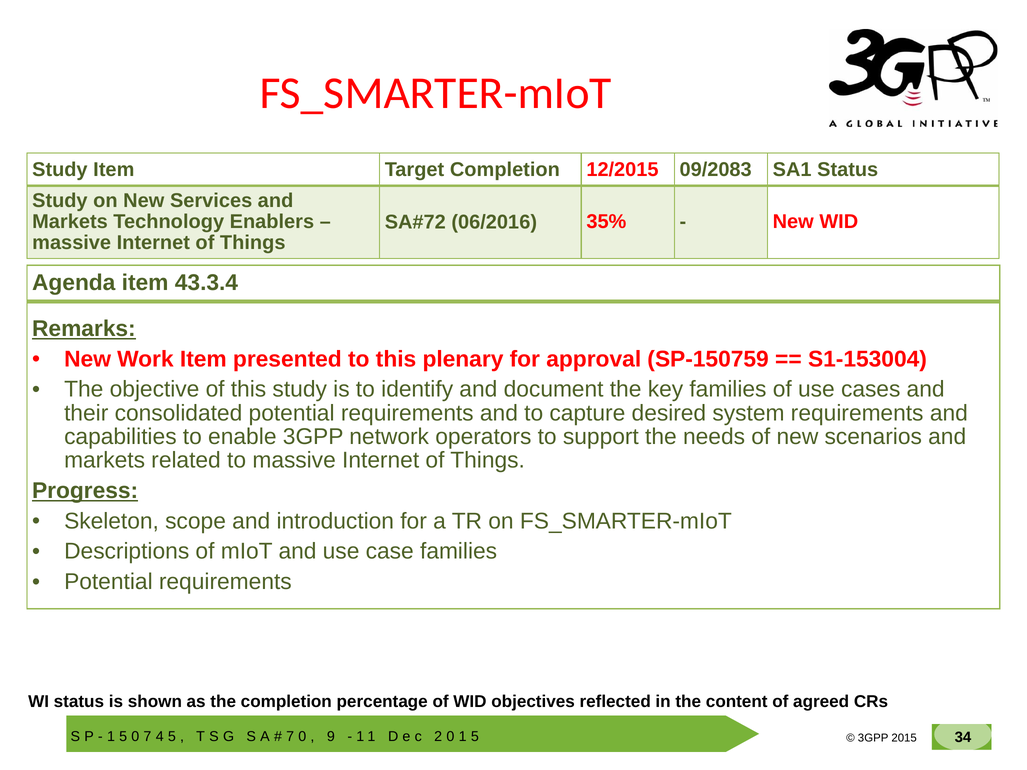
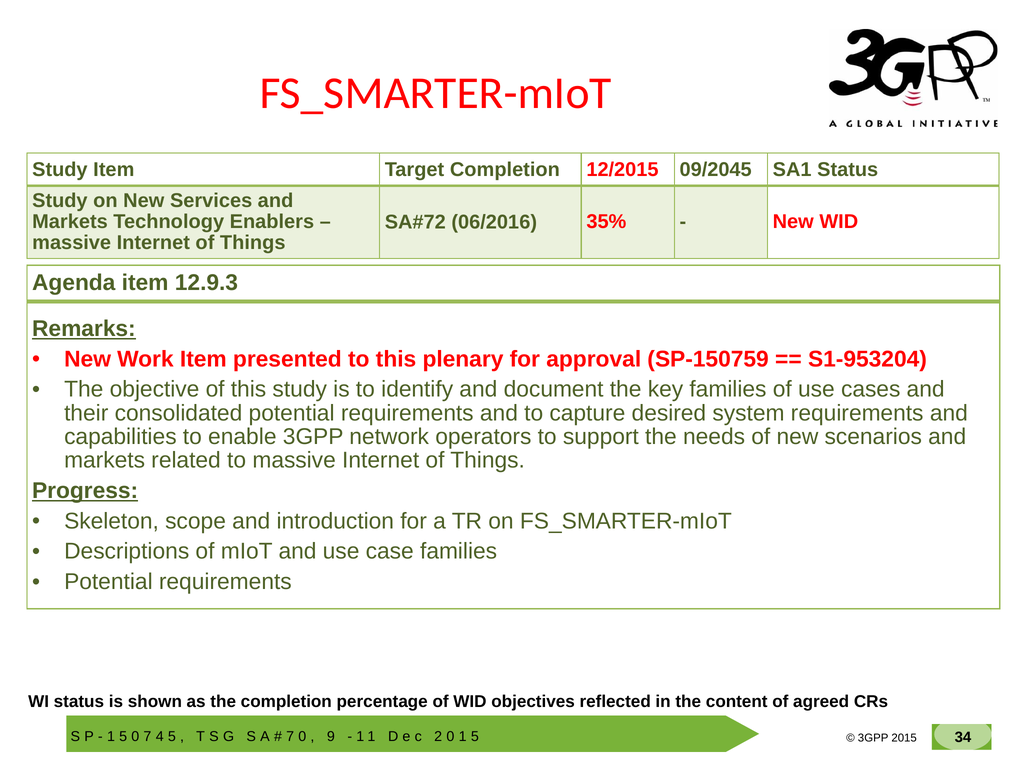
09/2083: 09/2083 -> 09/2045 (716, 170)
43.3.4: 43.3.4 -> 12.9.3 (206, 283)
S1-153004: S1-153004 -> S1-953204 (867, 359)
